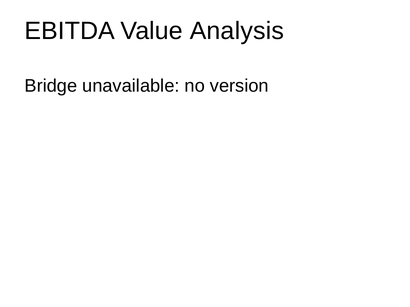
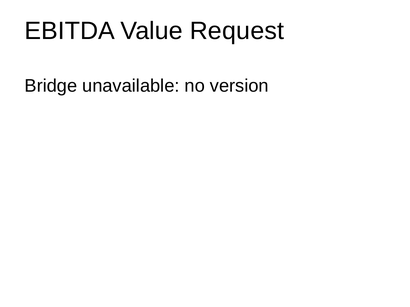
Analysis: Analysis -> Request (237, 31)
